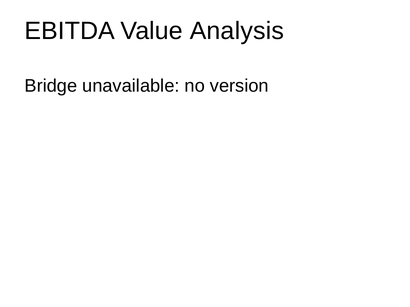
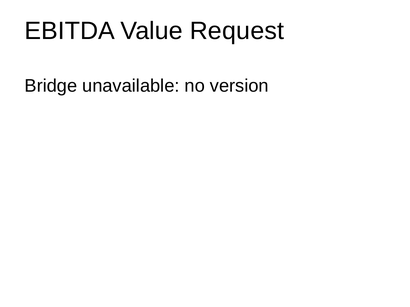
Analysis: Analysis -> Request (237, 31)
